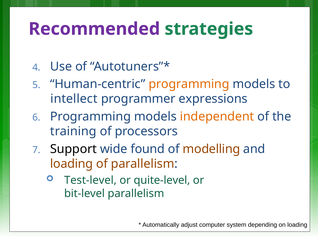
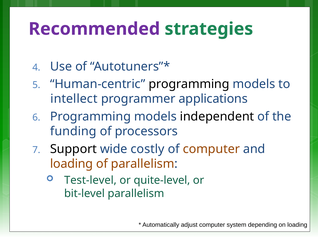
programming colour: orange -> black (189, 84)
expressions: expressions -> applications (213, 99)
independent colour: orange -> black (217, 117)
training: training -> funding (73, 132)
found: found -> costly (148, 149)
of modelling: modelling -> computer (211, 149)
